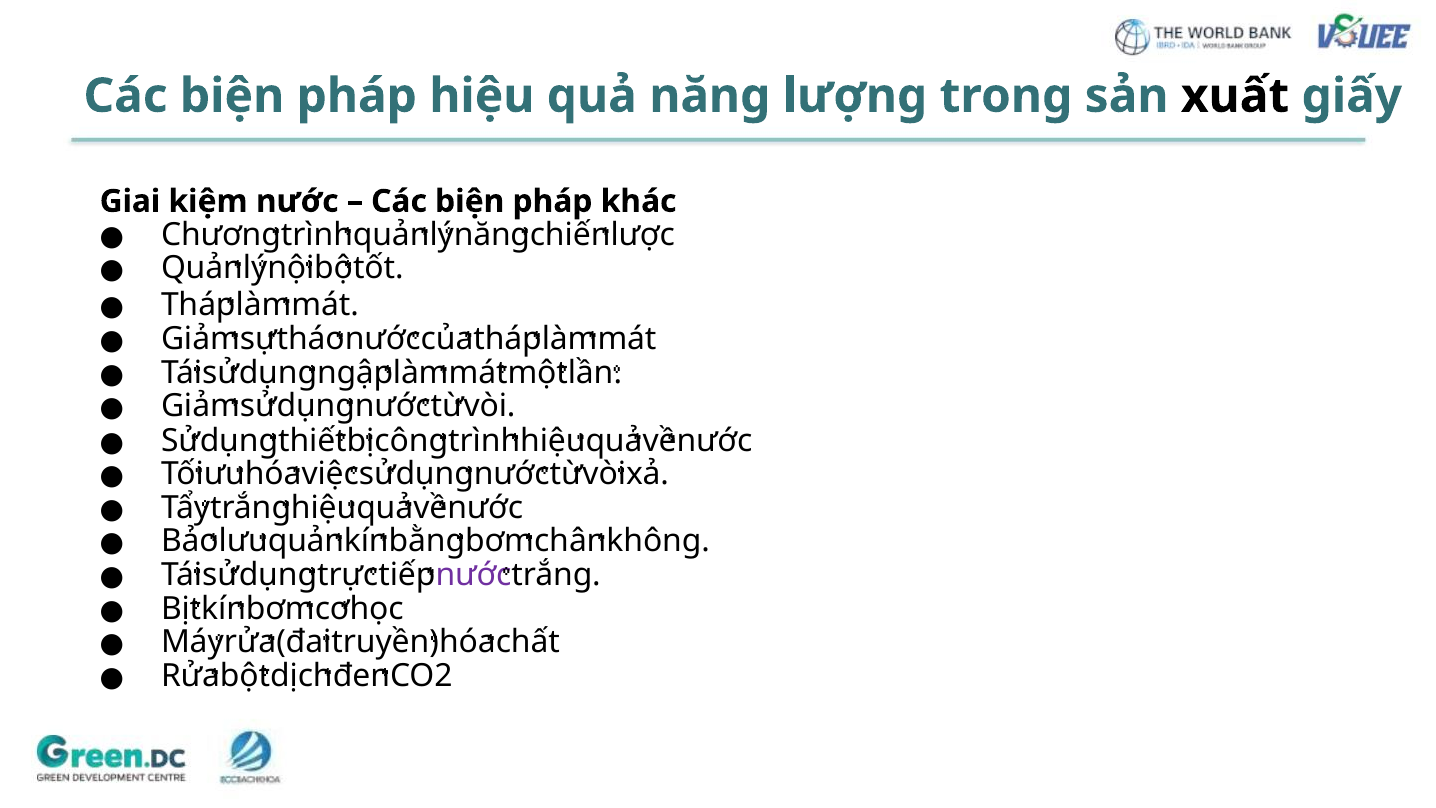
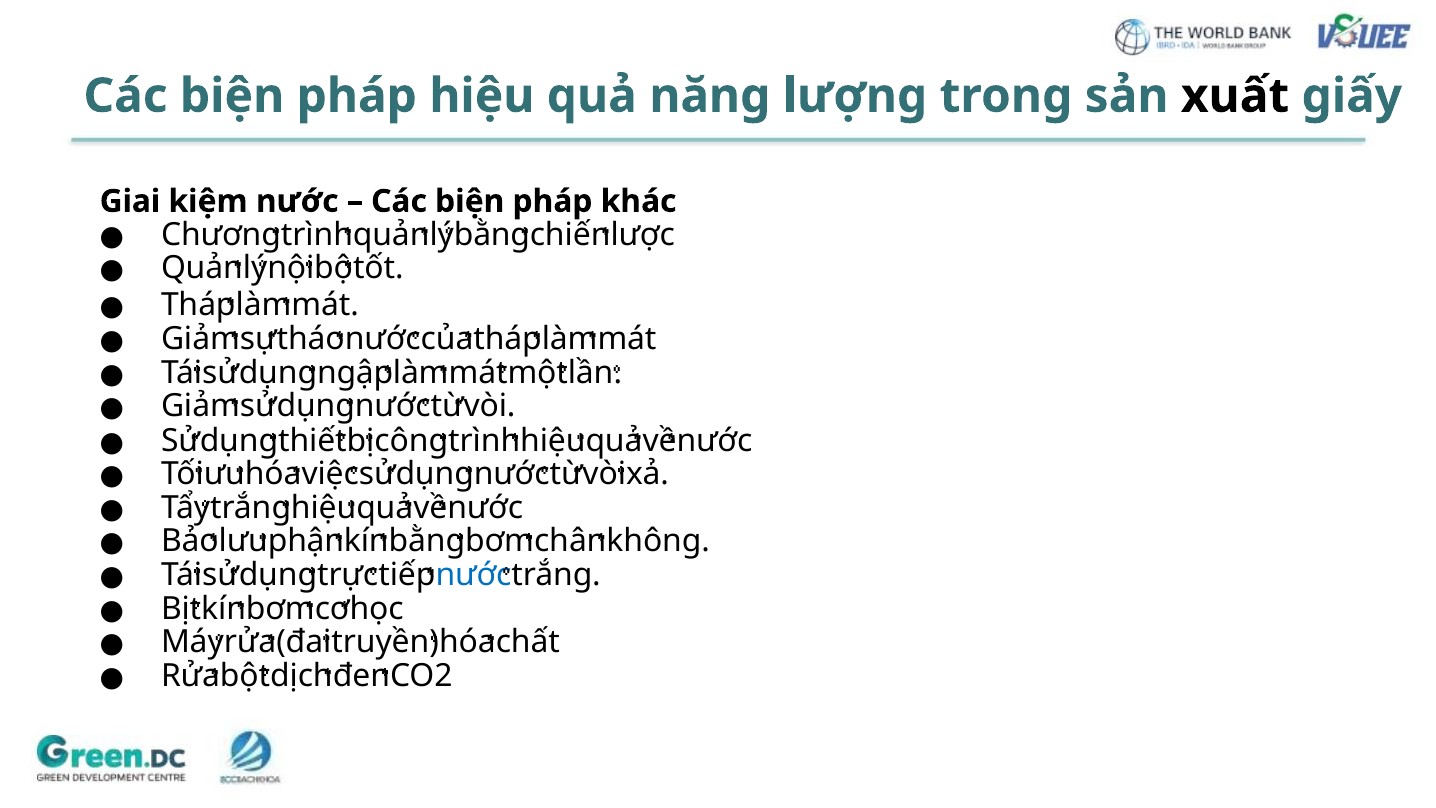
năng: năng -> bằng (492, 235)
quản: quản -> phận (306, 541)
nước colour: purple -> blue (474, 575)
